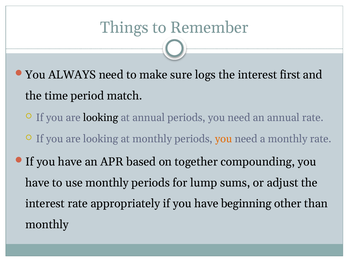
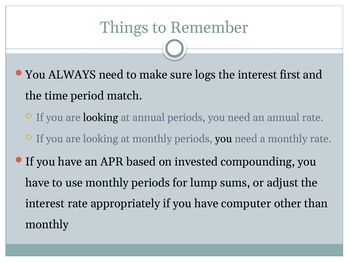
you colour: orange -> black (224, 139)
together: together -> invested (196, 162)
beginning: beginning -> computer (246, 203)
